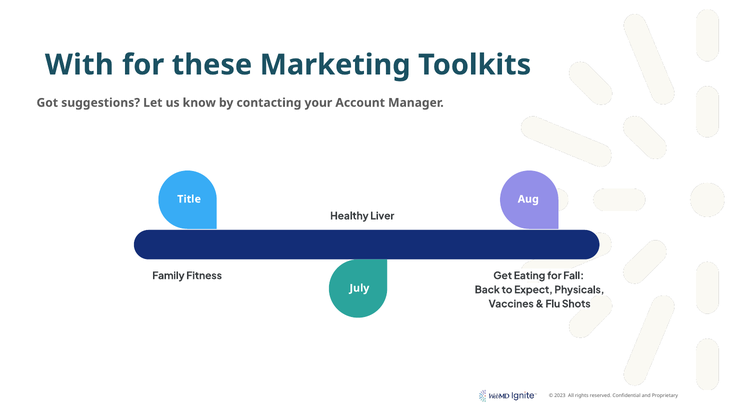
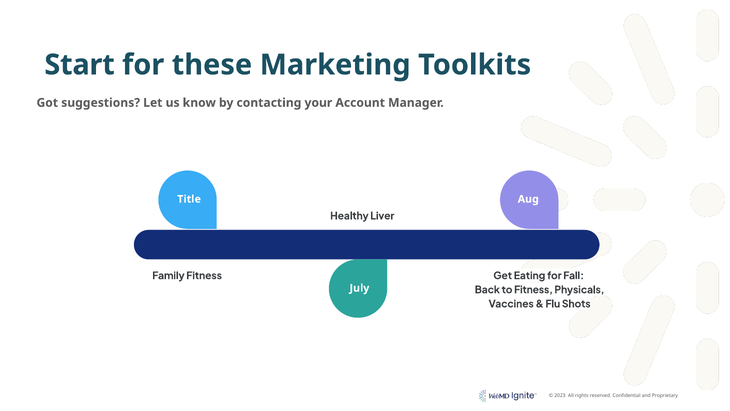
With: With -> Start (80, 65)
to Expect: Expect -> Fitness (533, 290)
